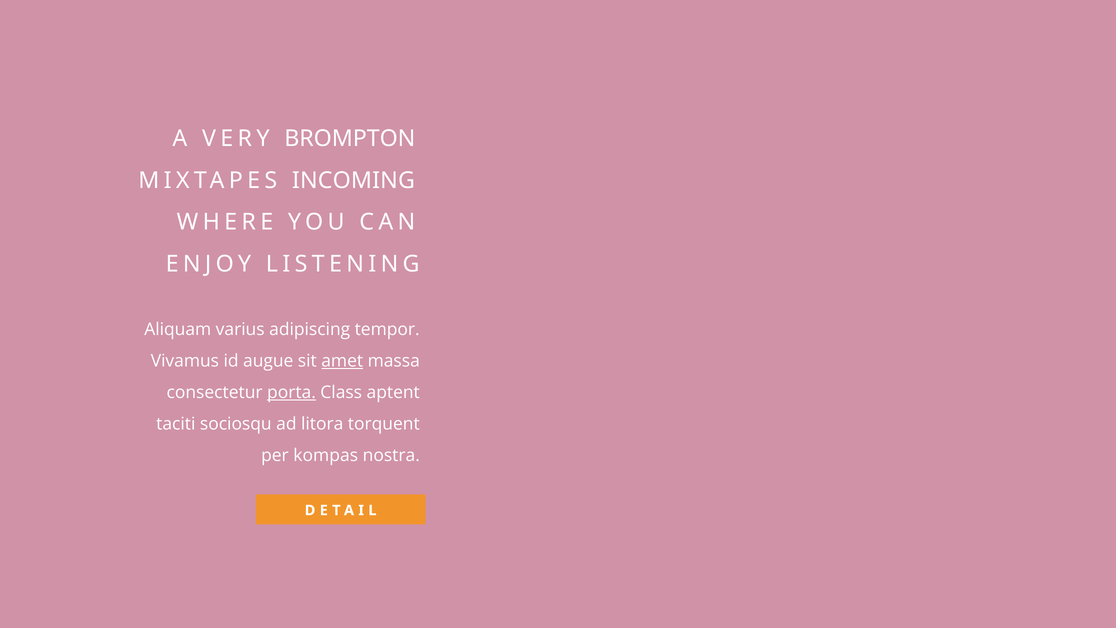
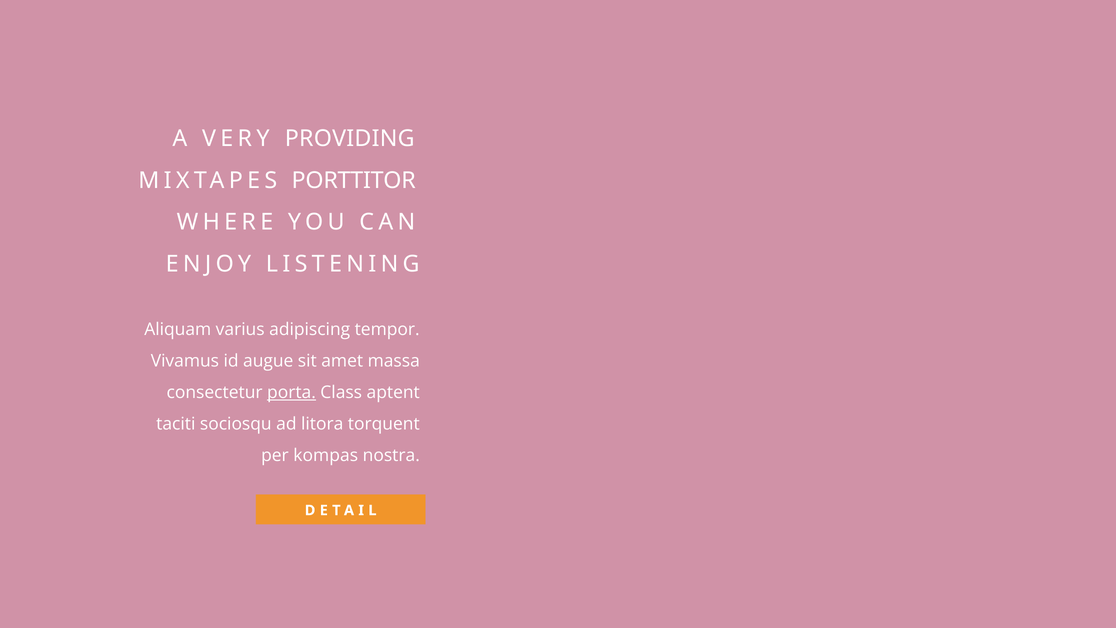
BROMPTON: BROMPTON -> PROVIDING (350, 138)
INCOMING: INCOMING -> PORTTITOR (354, 180)
amet underline: present -> none (342, 361)
